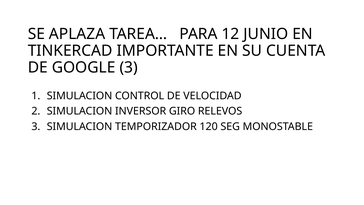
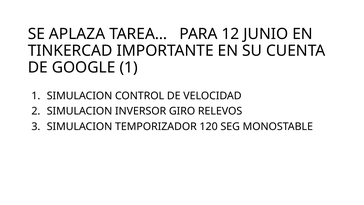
GOOGLE 3: 3 -> 1 (129, 67)
